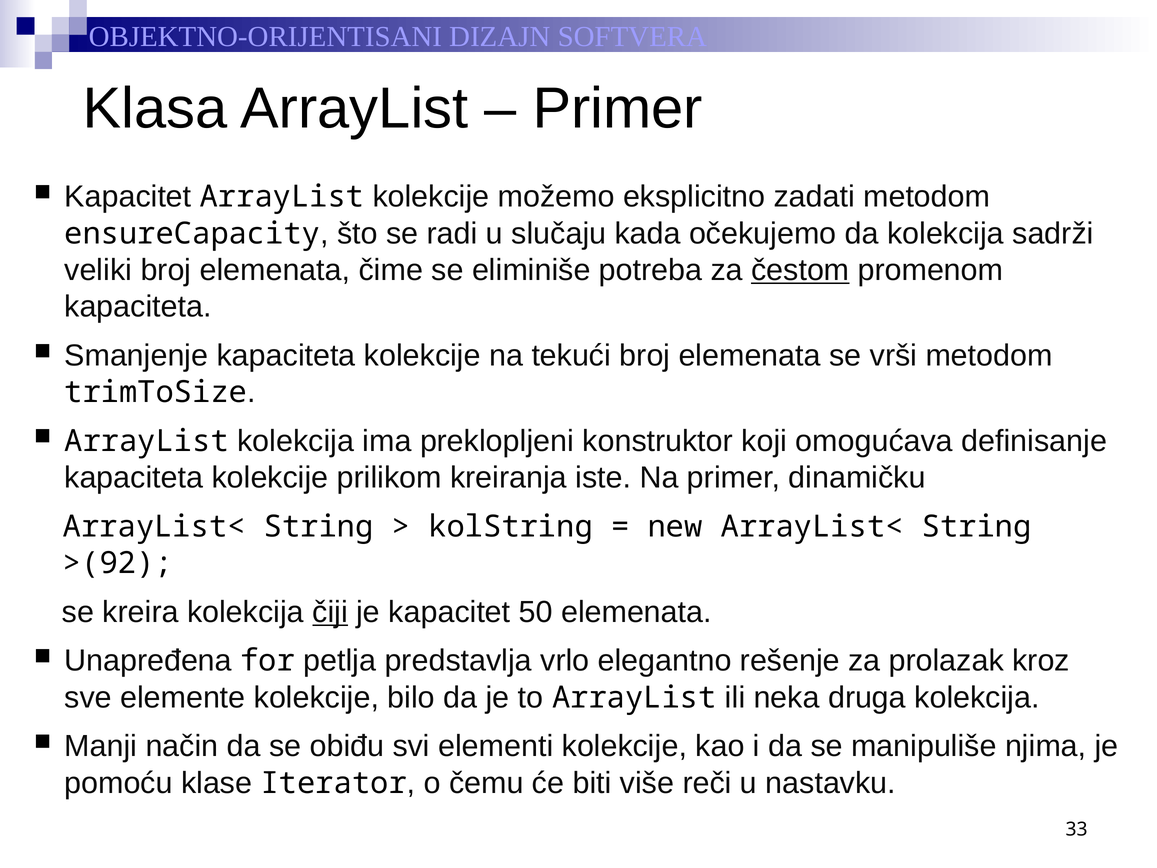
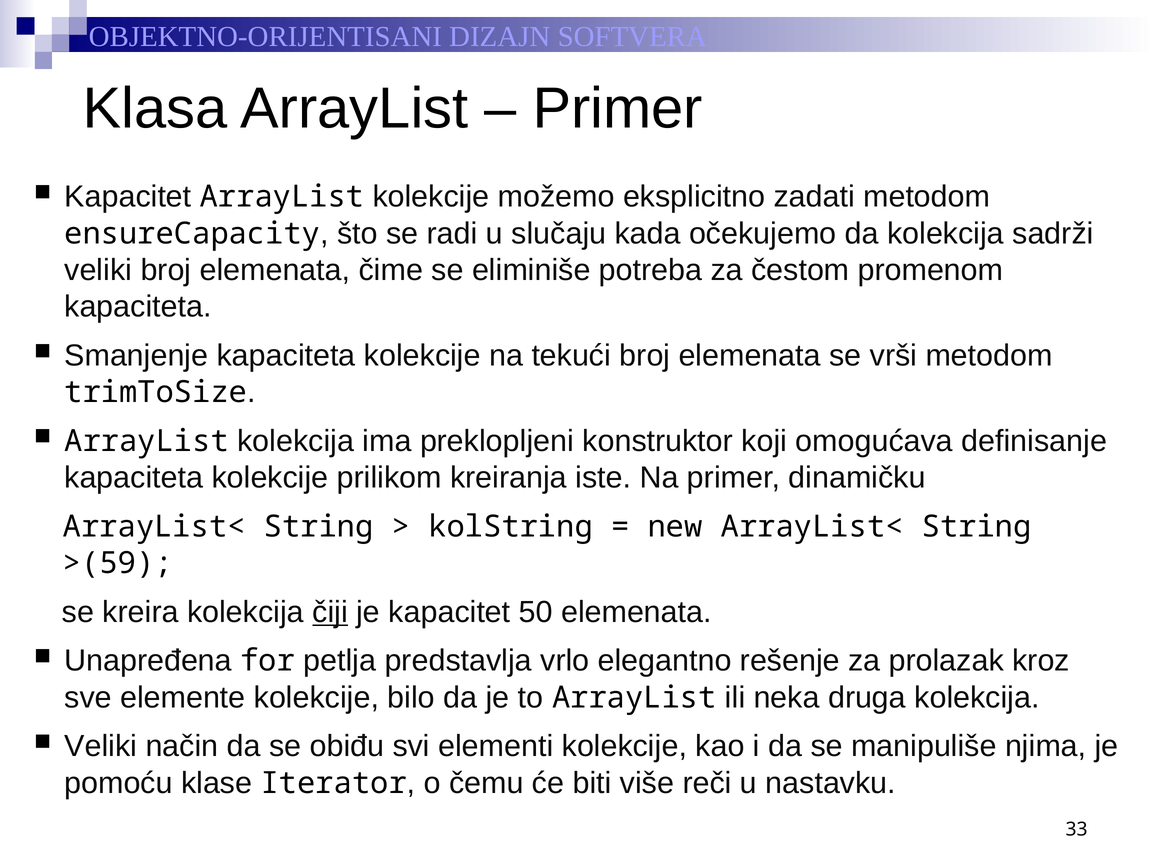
čestom underline: present -> none (800, 270)
>(92: >(92 -> >(59 (118, 563)
Manji: Manji -> Veliki (101, 746)
